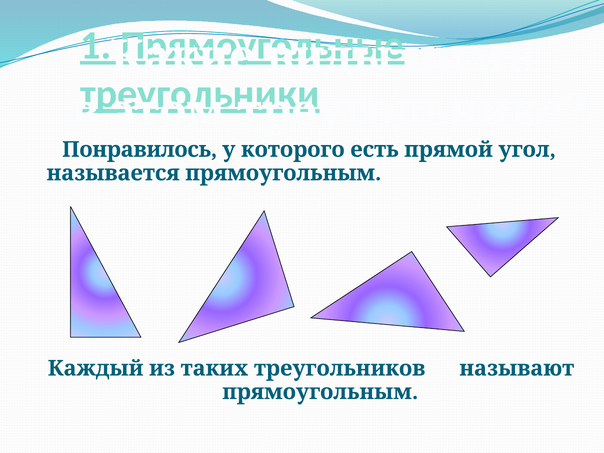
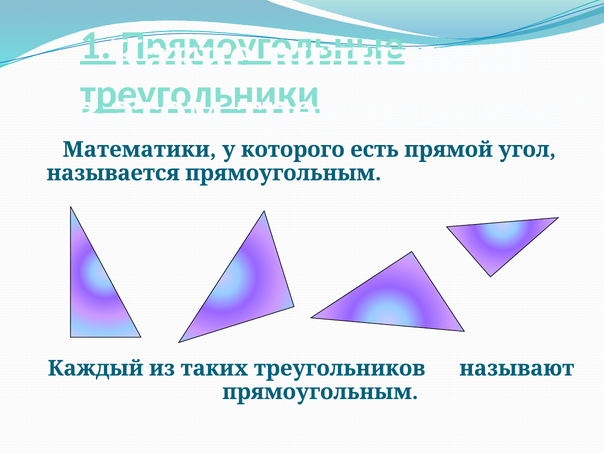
Понравилось: Понравилось -> Математики (139, 150)
